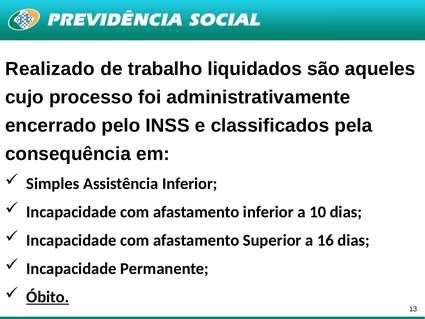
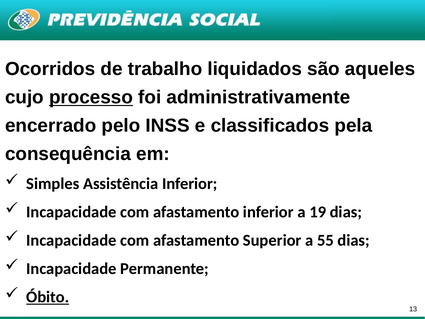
Realizado: Realizado -> Ocorridos (50, 69)
processo underline: none -> present (91, 97)
10: 10 -> 19 (318, 212)
16: 16 -> 55 (325, 240)
